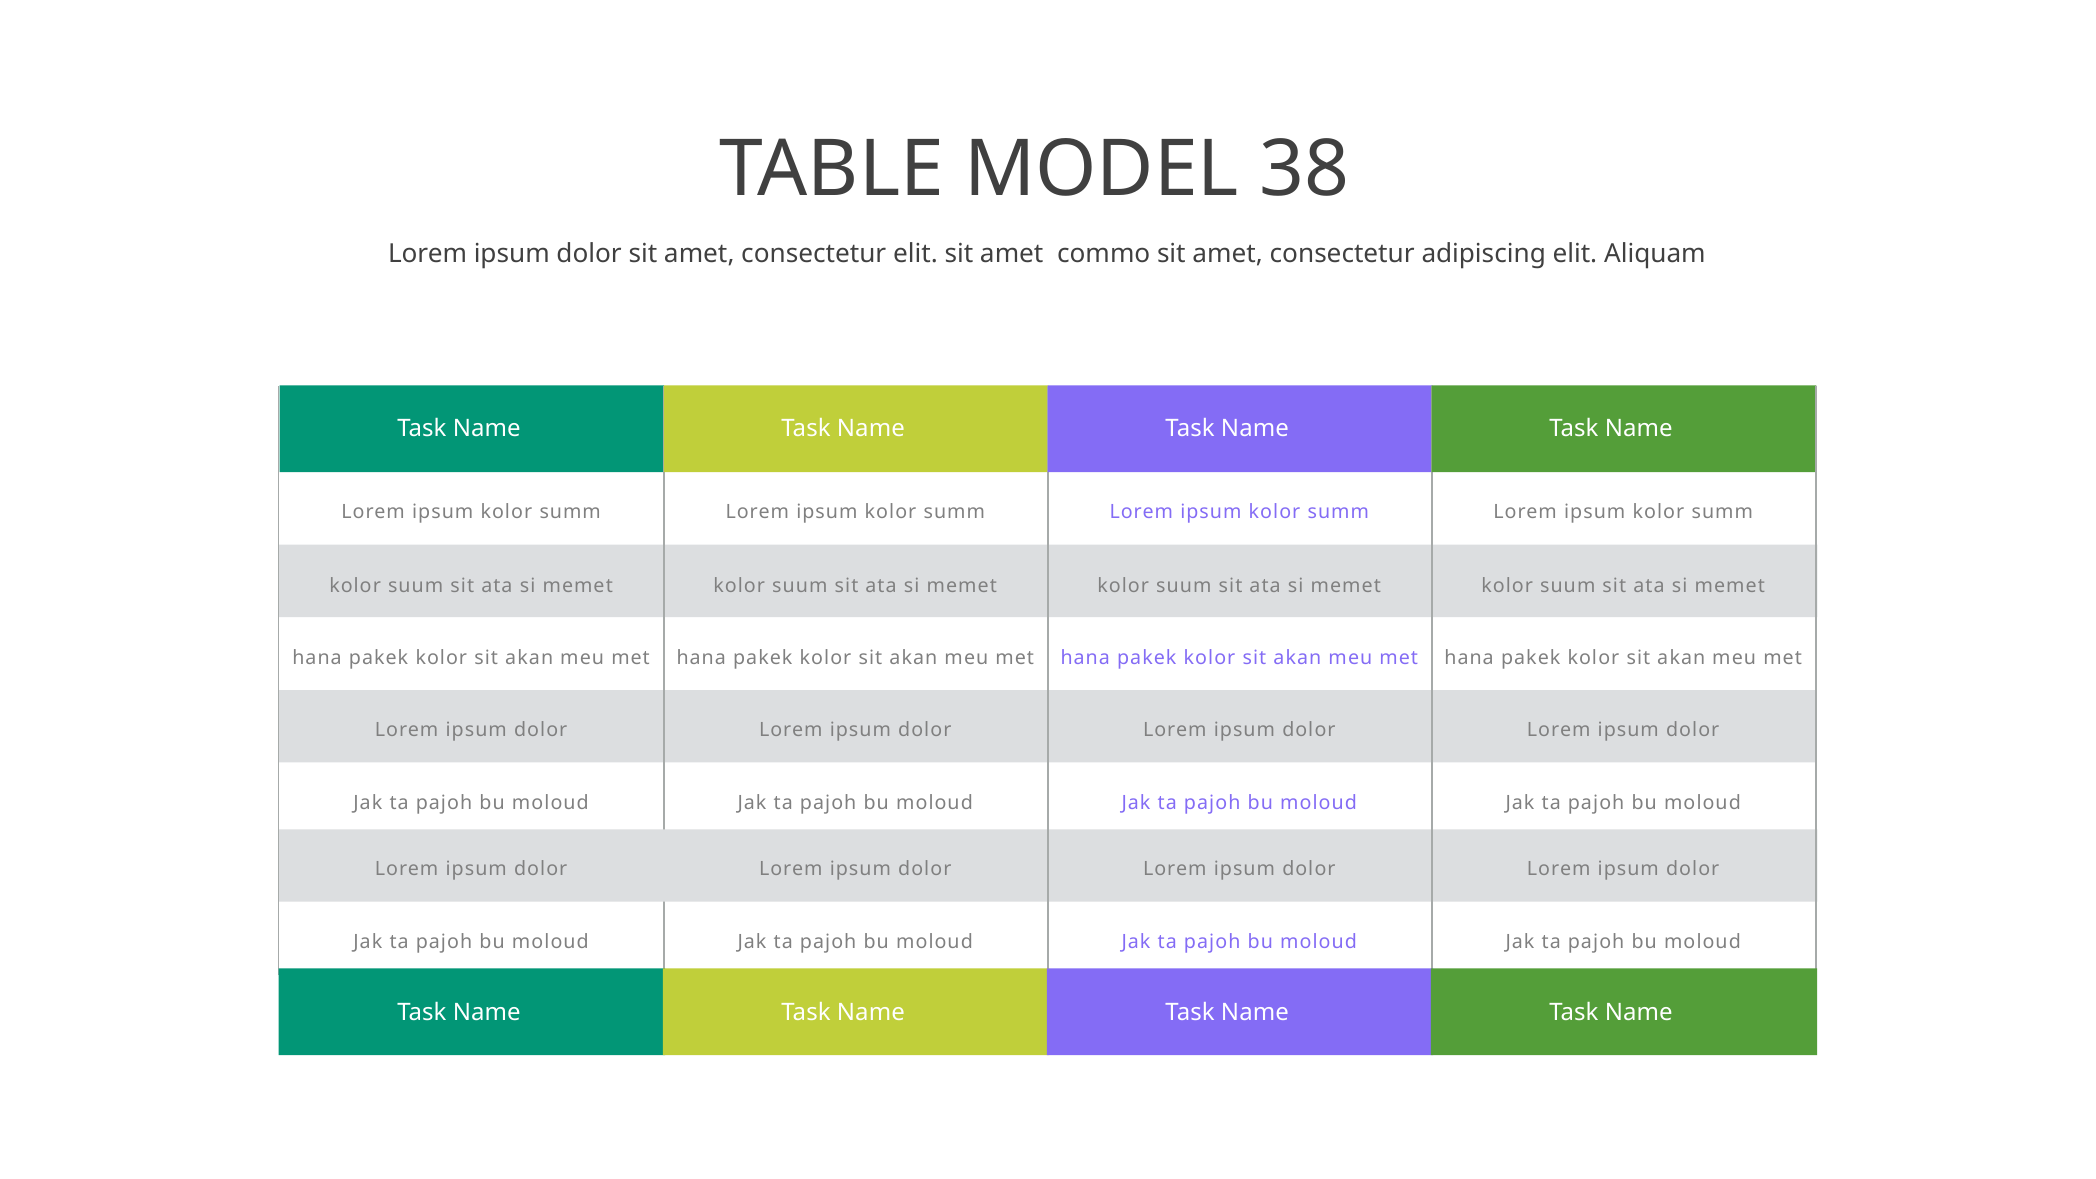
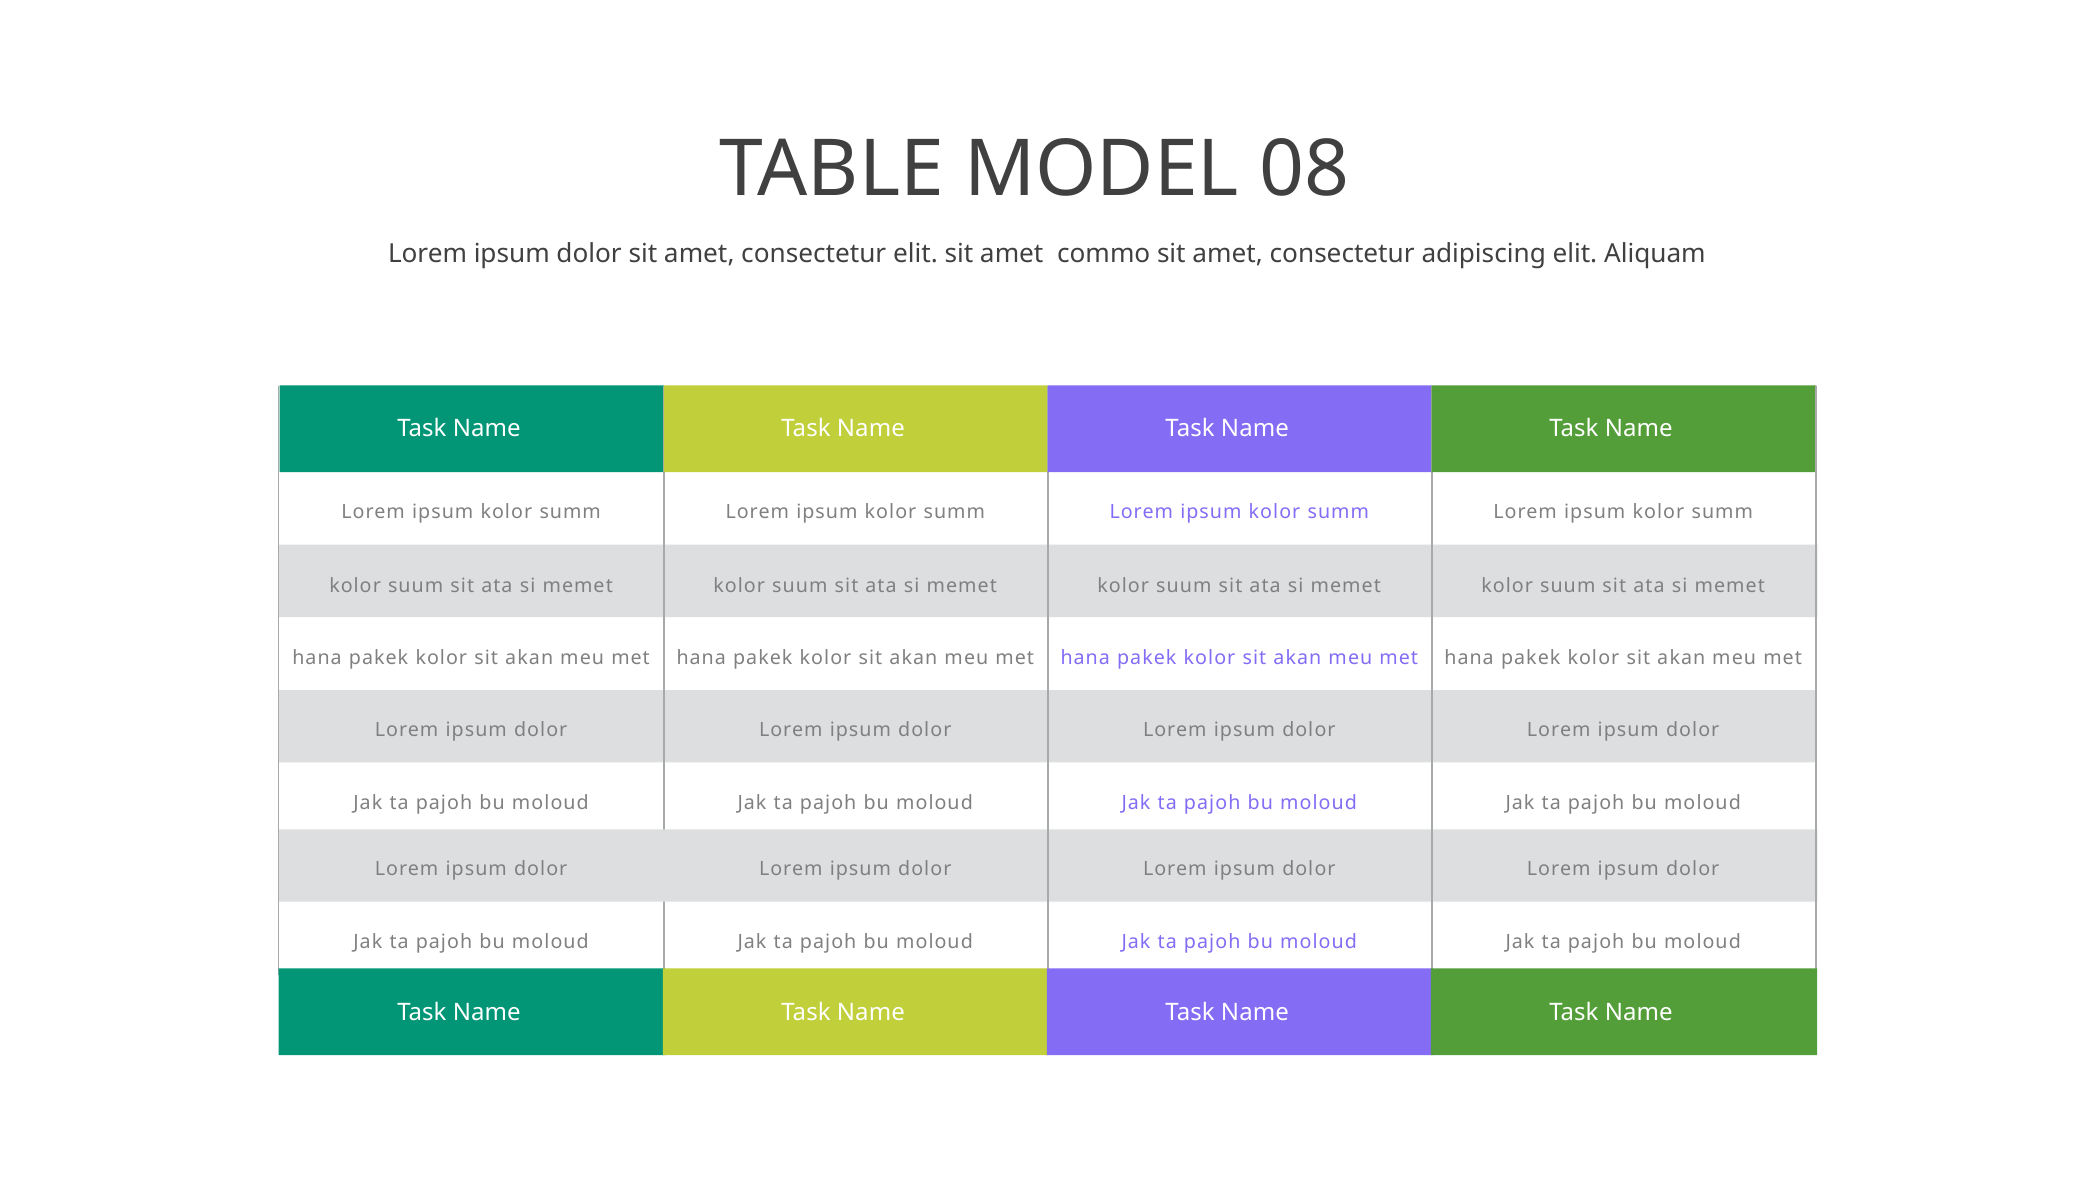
38: 38 -> 08 (1305, 169)
